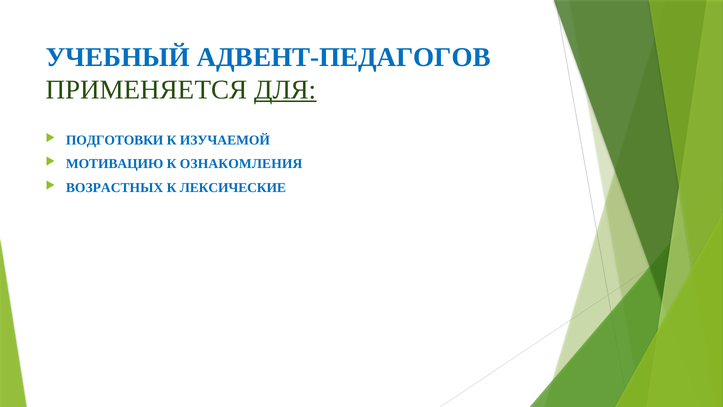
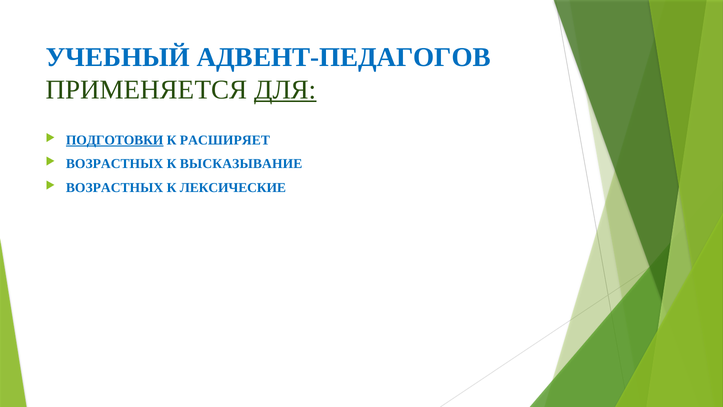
ПОДГОТОВКИ underline: none -> present (115, 140)
ИЗУЧАЕМОЙ: ИЗУЧАЕМОЙ -> РАСШИРЯЕТ (225, 140)
МОТИВАЦИЮ: МОТИВАЦИЮ -> ВОЗРАСТНЫХ (115, 164)
ОЗНАКОМЛЕНИЯ: ОЗНАКОМЛЕНИЯ -> ВЫСКАЗЫВАНИЕ (241, 164)
